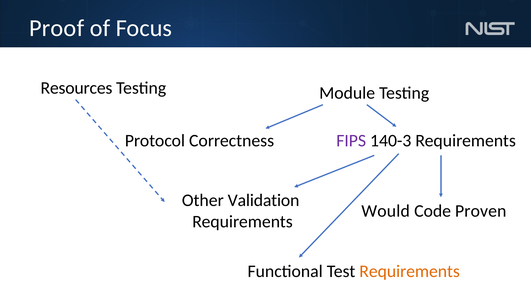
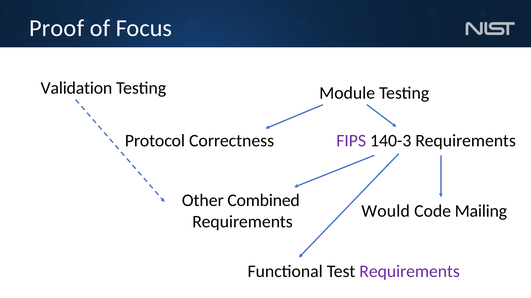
Resources: Resources -> Validation (76, 88)
Validation: Validation -> Combined (264, 201)
Proven: Proven -> Mailing (481, 212)
Requirements colour: orange -> purple (410, 272)
